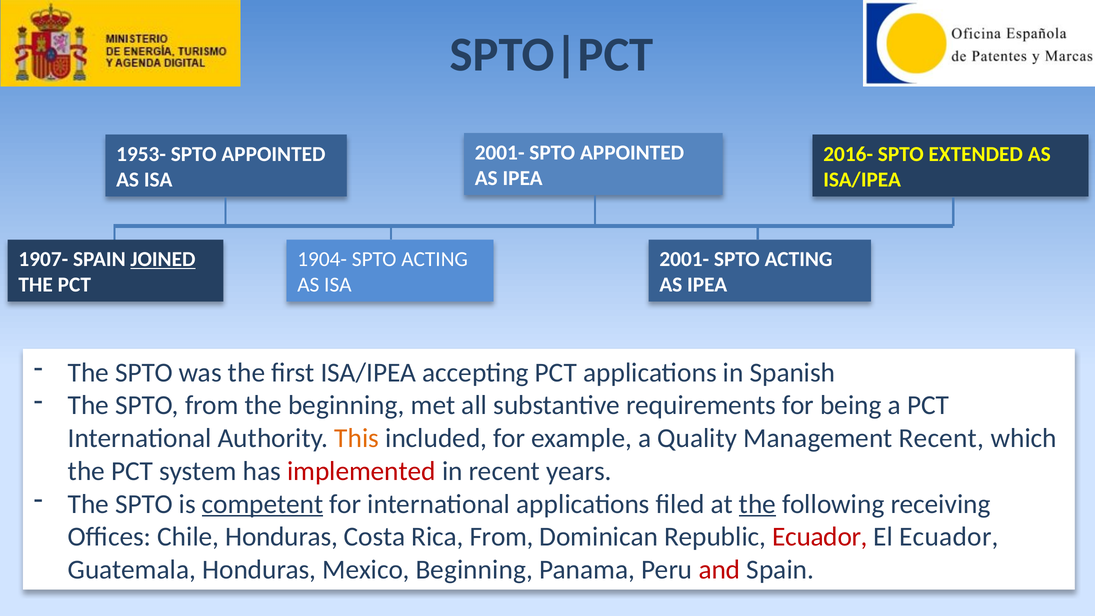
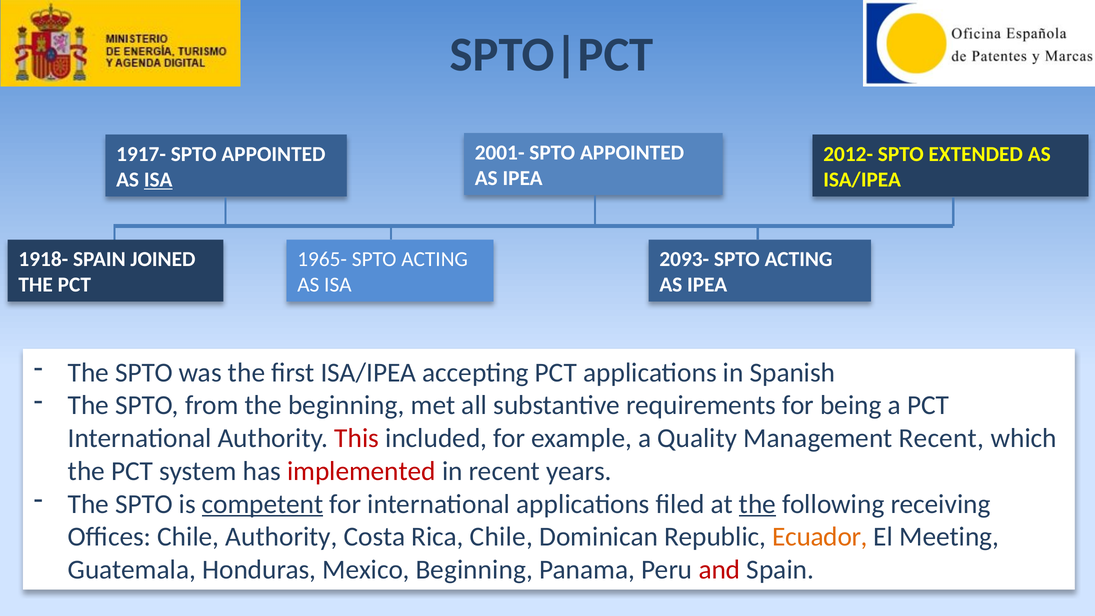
1953-: 1953- -> 1917- (141, 154)
2016-: 2016- -> 2012- (848, 154)
ISA underline: none -> present (158, 180)
1907-: 1907- -> 1918- (43, 259)
JOINED underline: present -> none (163, 259)
1904-: 1904- -> 1965- (322, 259)
2001-: 2001- -> 2093- (684, 259)
This colour: orange -> red (357, 438)
Chile Honduras: Honduras -> Authority (282, 537)
Rica From: From -> Chile (501, 537)
Ecuador colour: red -> orange (820, 537)
El Ecuador: Ecuador -> Meeting (949, 537)
